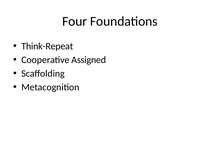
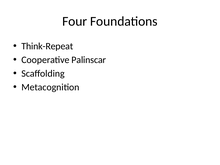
Assigned: Assigned -> Palinscar (89, 60)
